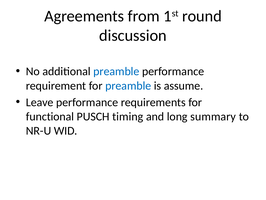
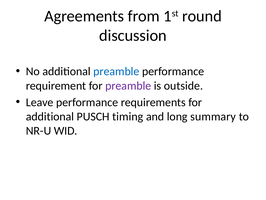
preamble colour: blue -> purple (128, 85)
assume: assume -> outside (184, 85)
functional: functional -> additional (50, 116)
